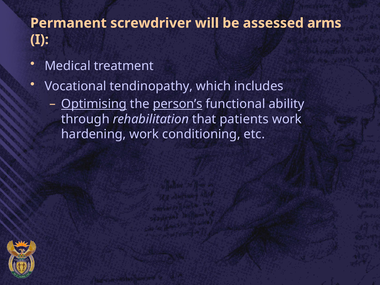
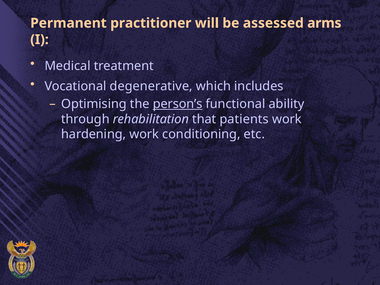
screwdriver: screwdriver -> practitioner (151, 23)
tendinopathy: tendinopathy -> degenerative (151, 86)
Optimising underline: present -> none (94, 104)
